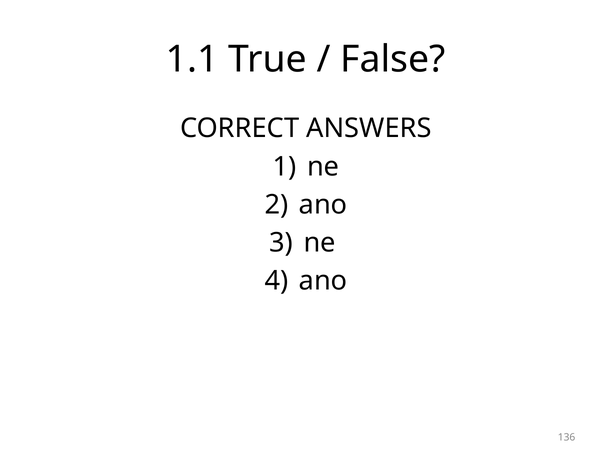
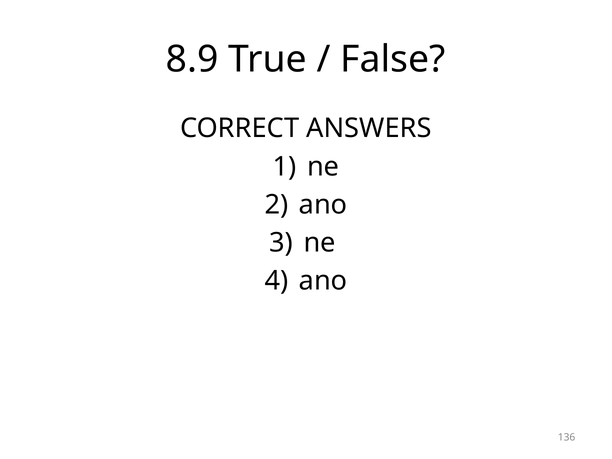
1.1: 1.1 -> 8.9 (192, 59)
